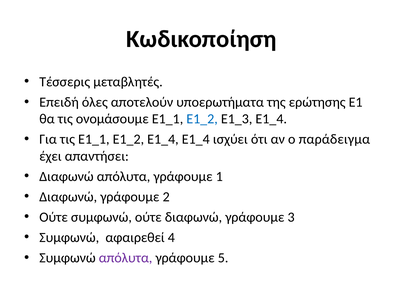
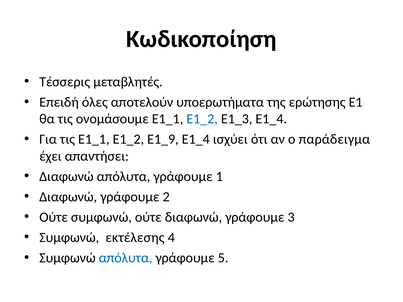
Ε1_2 Ε1_4: Ε1_4 -> Ε1_9 (163, 139)
αφαιρεθεί: αφαιρεθεί -> εκτέλεσης (135, 238)
απόλυτα colour: purple -> blue (126, 258)
